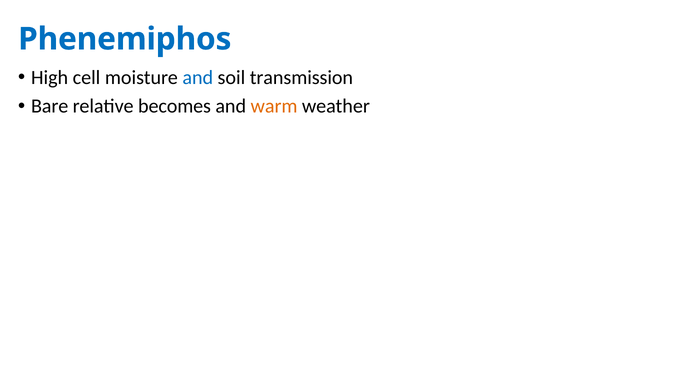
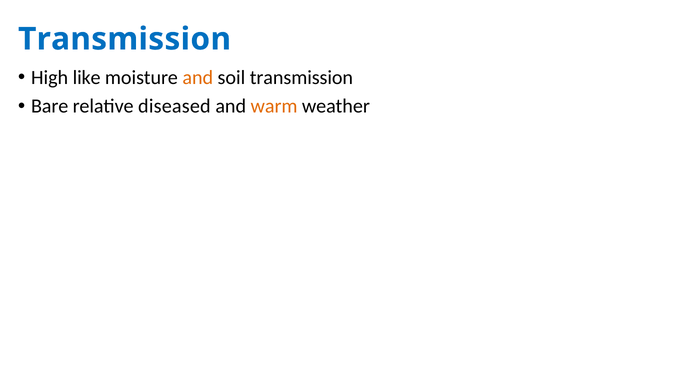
Phenemiphos: Phenemiphos -> Transmission (125, 39)
cell: cell -> like (87, 77)
and colour: blue -> orange (198, 77)
becomes: becomes -> diseased (174, 106)
